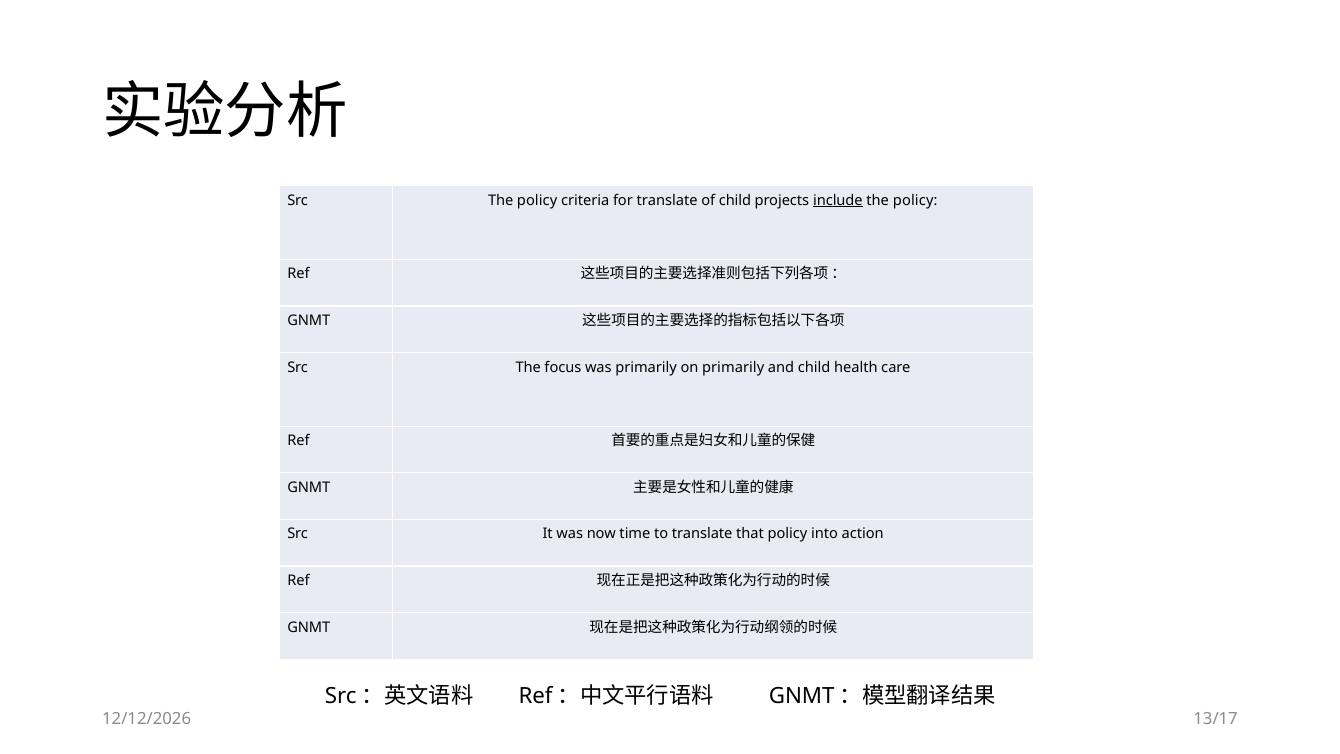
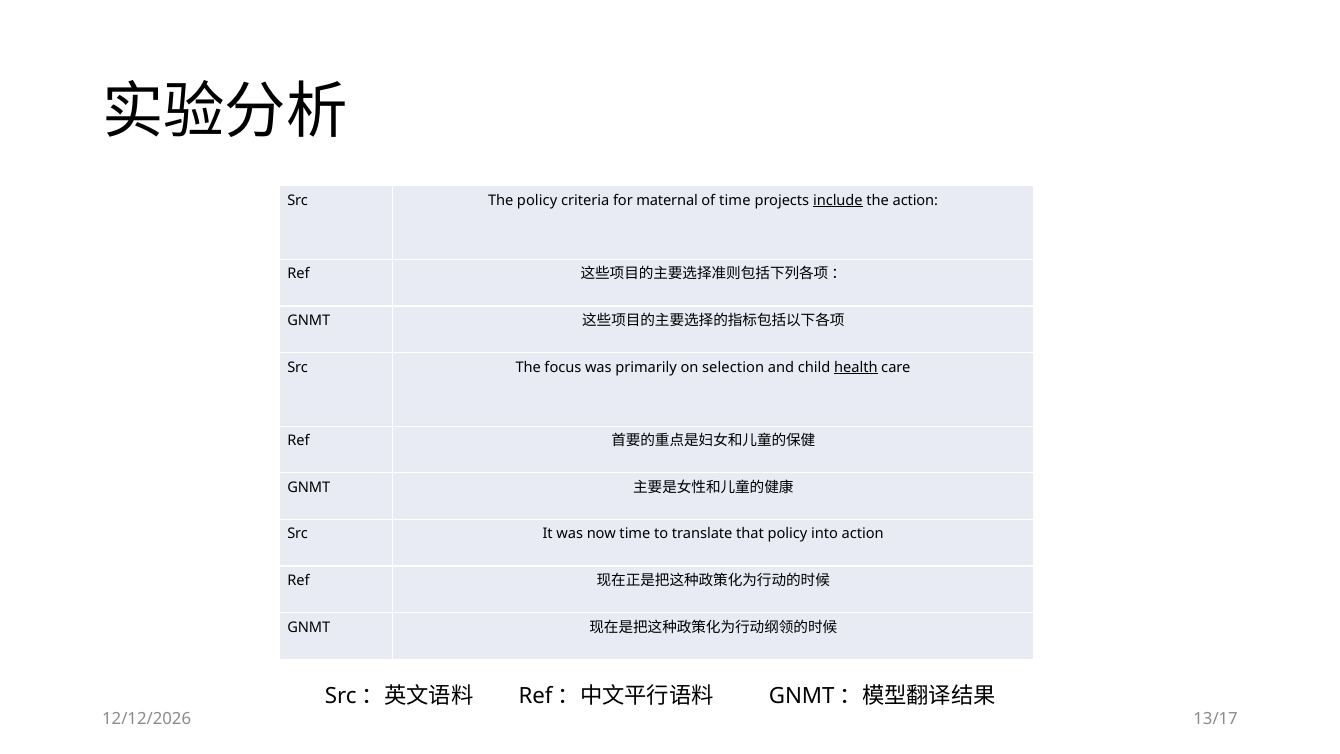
for translate: translate -> maternal (667, 201)
of child: child -> time (735, 201)
policy: policy -> action (915, 201)
on primarily: primarily -> selection (733, 367)
health underline: none -> present (856, 367)
